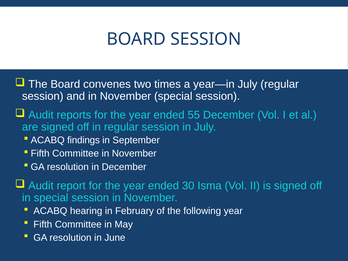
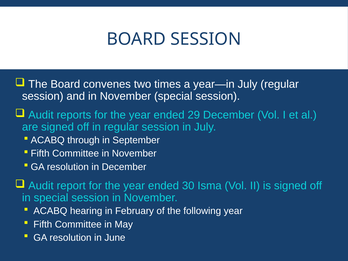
55: 55 -> 29 (194, 115)
findings: findings -> through (84, 140)
